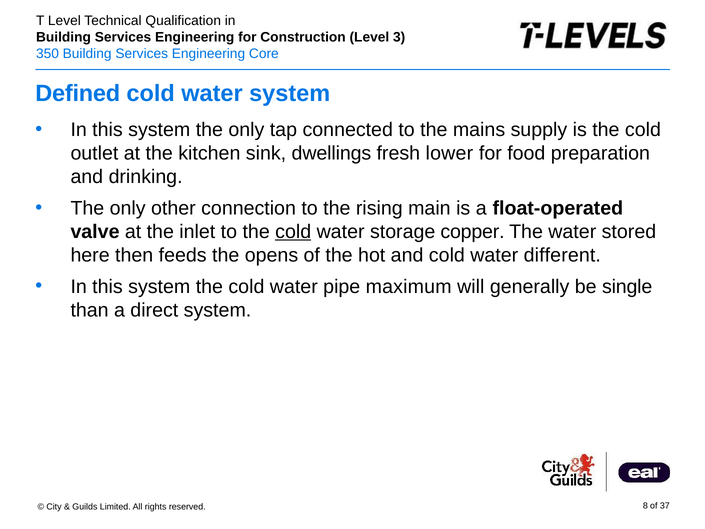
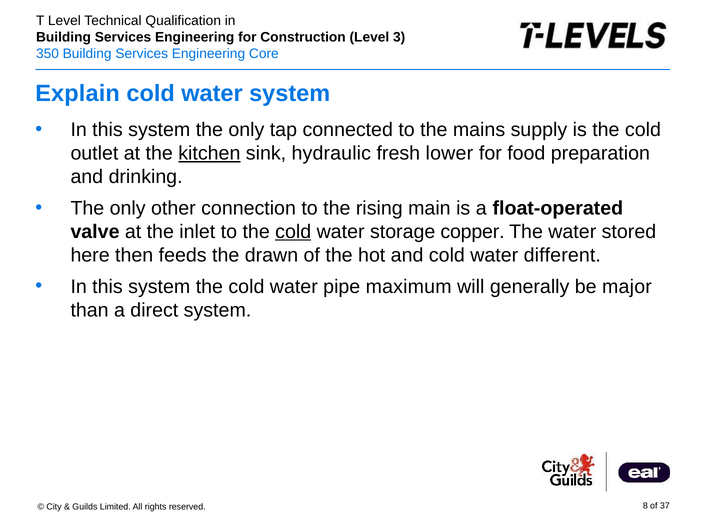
Defined: Defined -> Explain (78, 93)
kitchen underline: none -> present (209, 153)
dwellings: dwellings -> hydraulic (331, 153)
opens: opens -> drawn (271, 255)
single: single -> major (627, 286)
